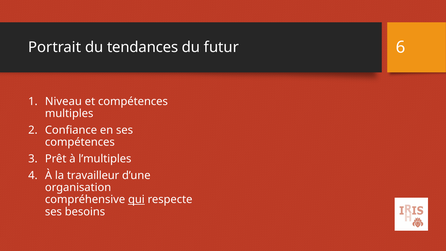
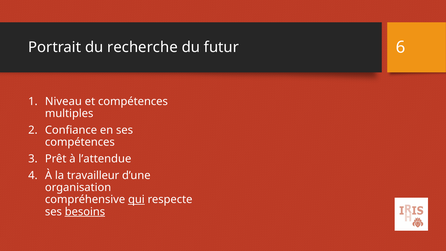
tendances: tendances -> recherche (142, 47)
l’multiples: l’multiples -> l’attendue (105, 159)
besoins underline: none -> present (85, 212)
